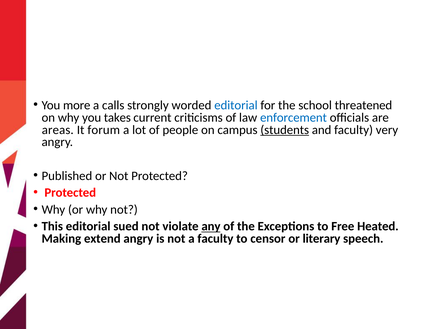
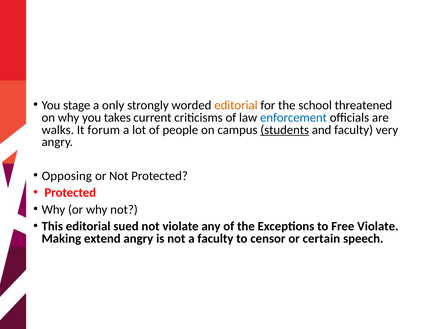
more: more -> stage (77, 105)
calls: calls -> only (113, 105)
editorial colour: blue -> orange (236, 105)
areas: areas -> walks (58, 130)
Published: Published -> Opposing (67, 176)
any underline: present -> none (211, 226)
Free Heated: Heated -> Violate (378, 226)
literary: literary -> certain (321, 238)
